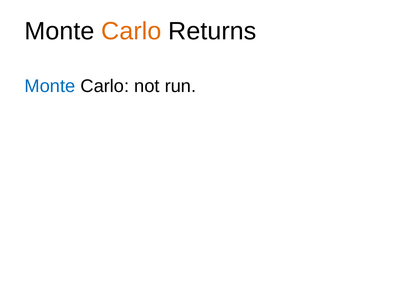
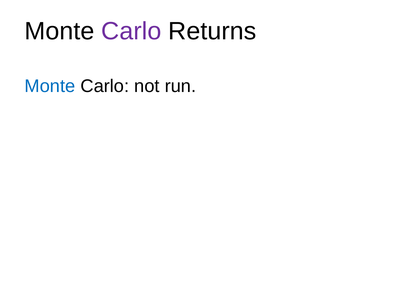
Carlo colour: orange -> purple (131, 31)
